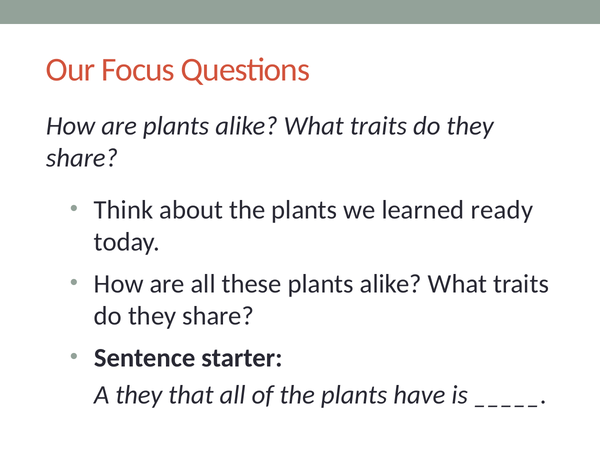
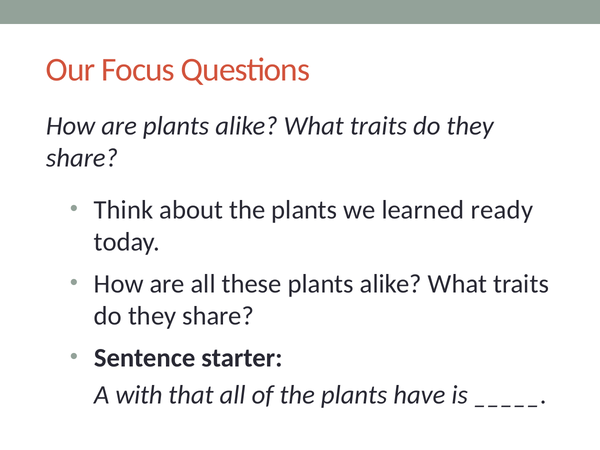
A they: they -> with (139, 395)
